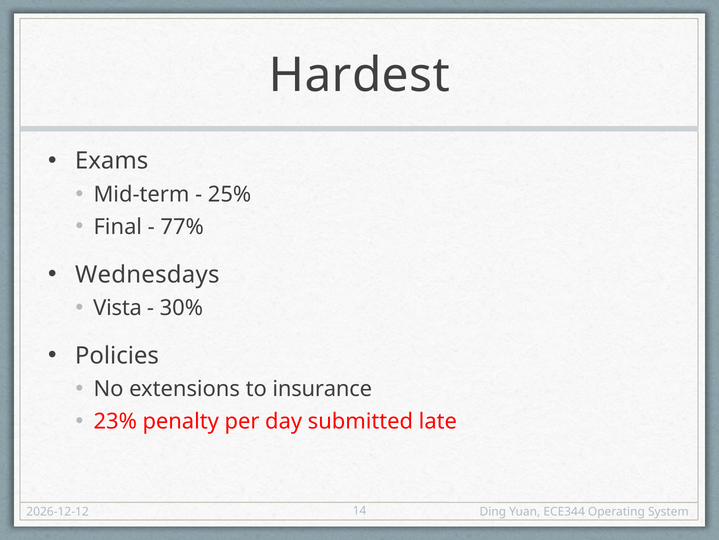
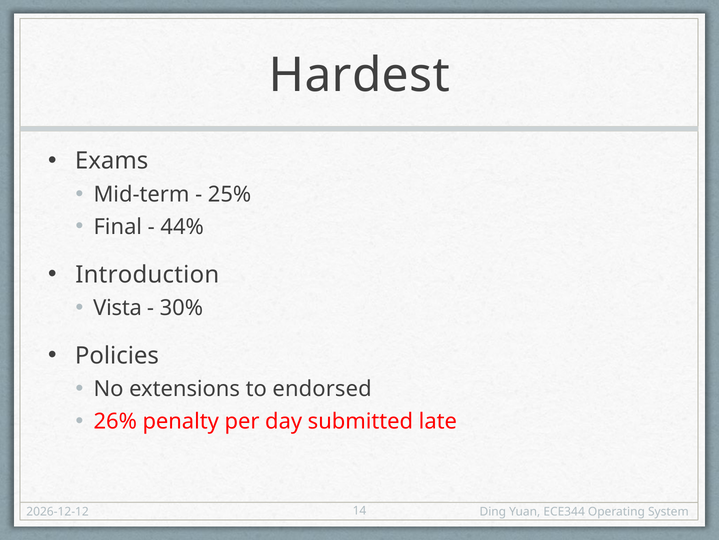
77%: 77% -> 44% (182, 227)
Wednesdays: Wednesdays -> Introduction (147, 274)
insurance: insurance -> endorsed (322, 389)
23%: 23% -> 26% (115, 421)
